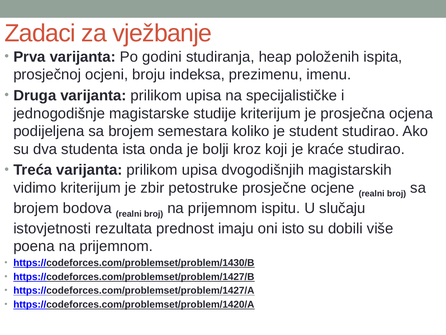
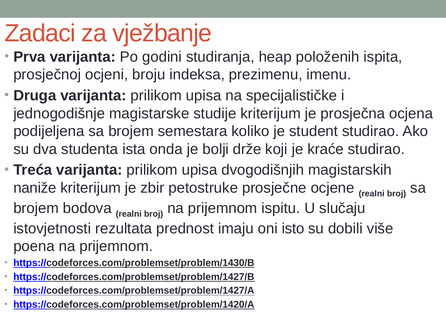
kroz: kroz -> drže (247, 149)
vidimo: vidimo -> naniže (35, 188)
